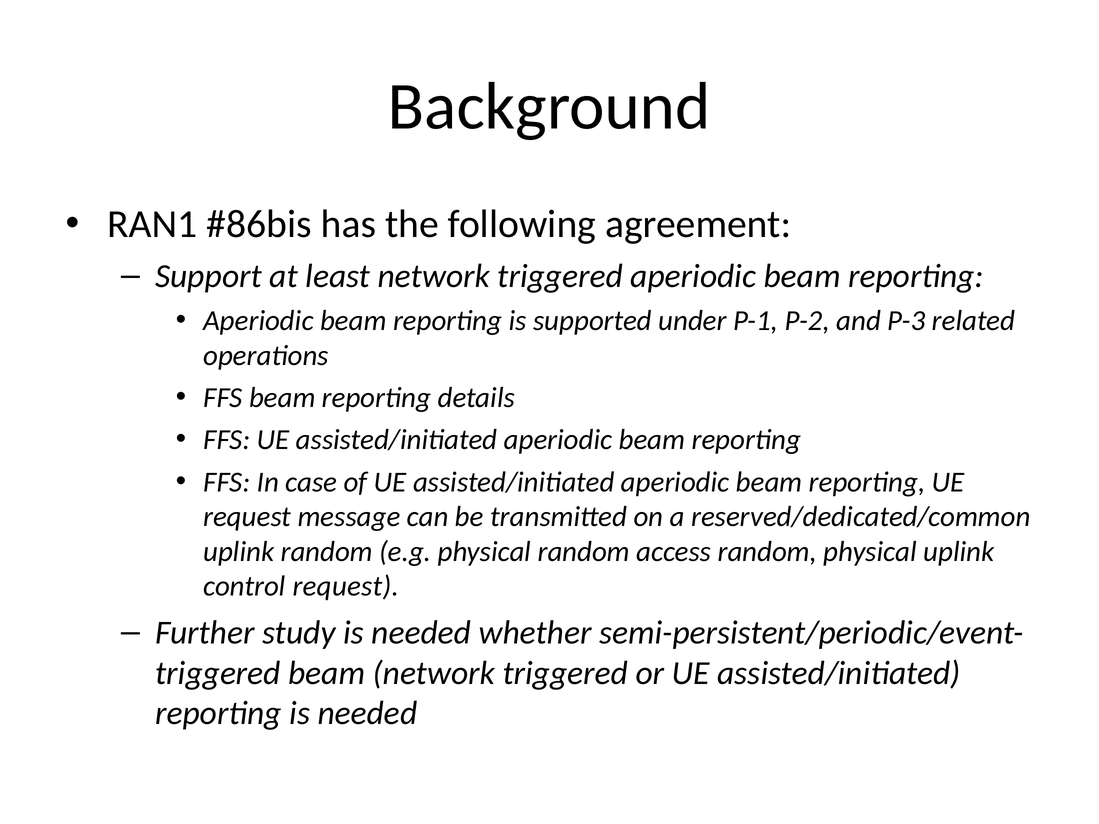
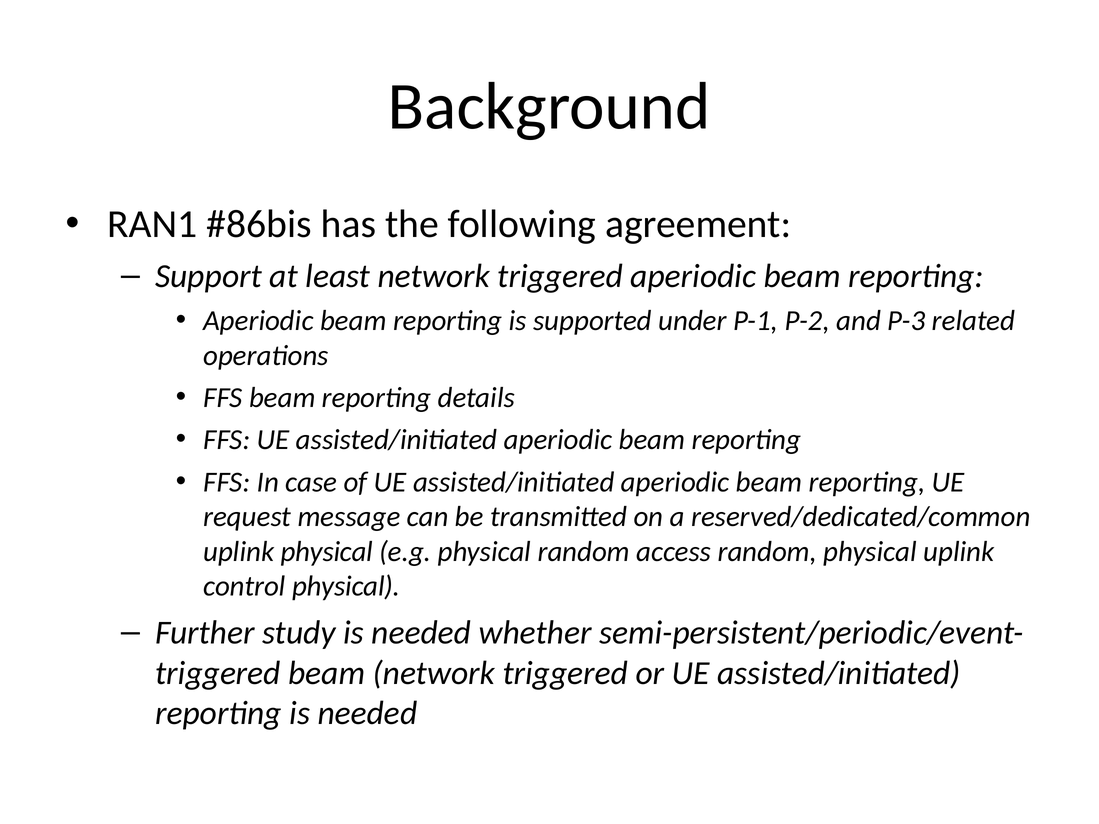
uplink random: random -> physical (327, 552)
control request: request -> physical (346, 586)
